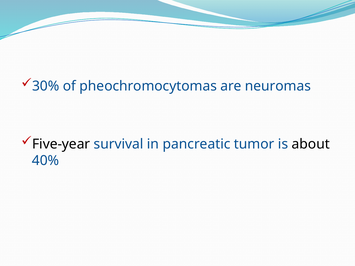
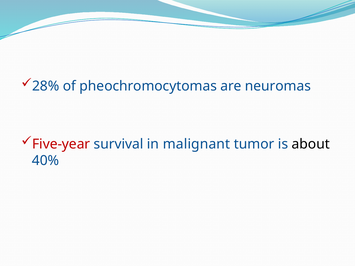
30%: 30% -> 28% (46, 86)
Five-year colour: black -> red (61, 144)
pancreatic: pancreatic -> malignant (196, 144)
